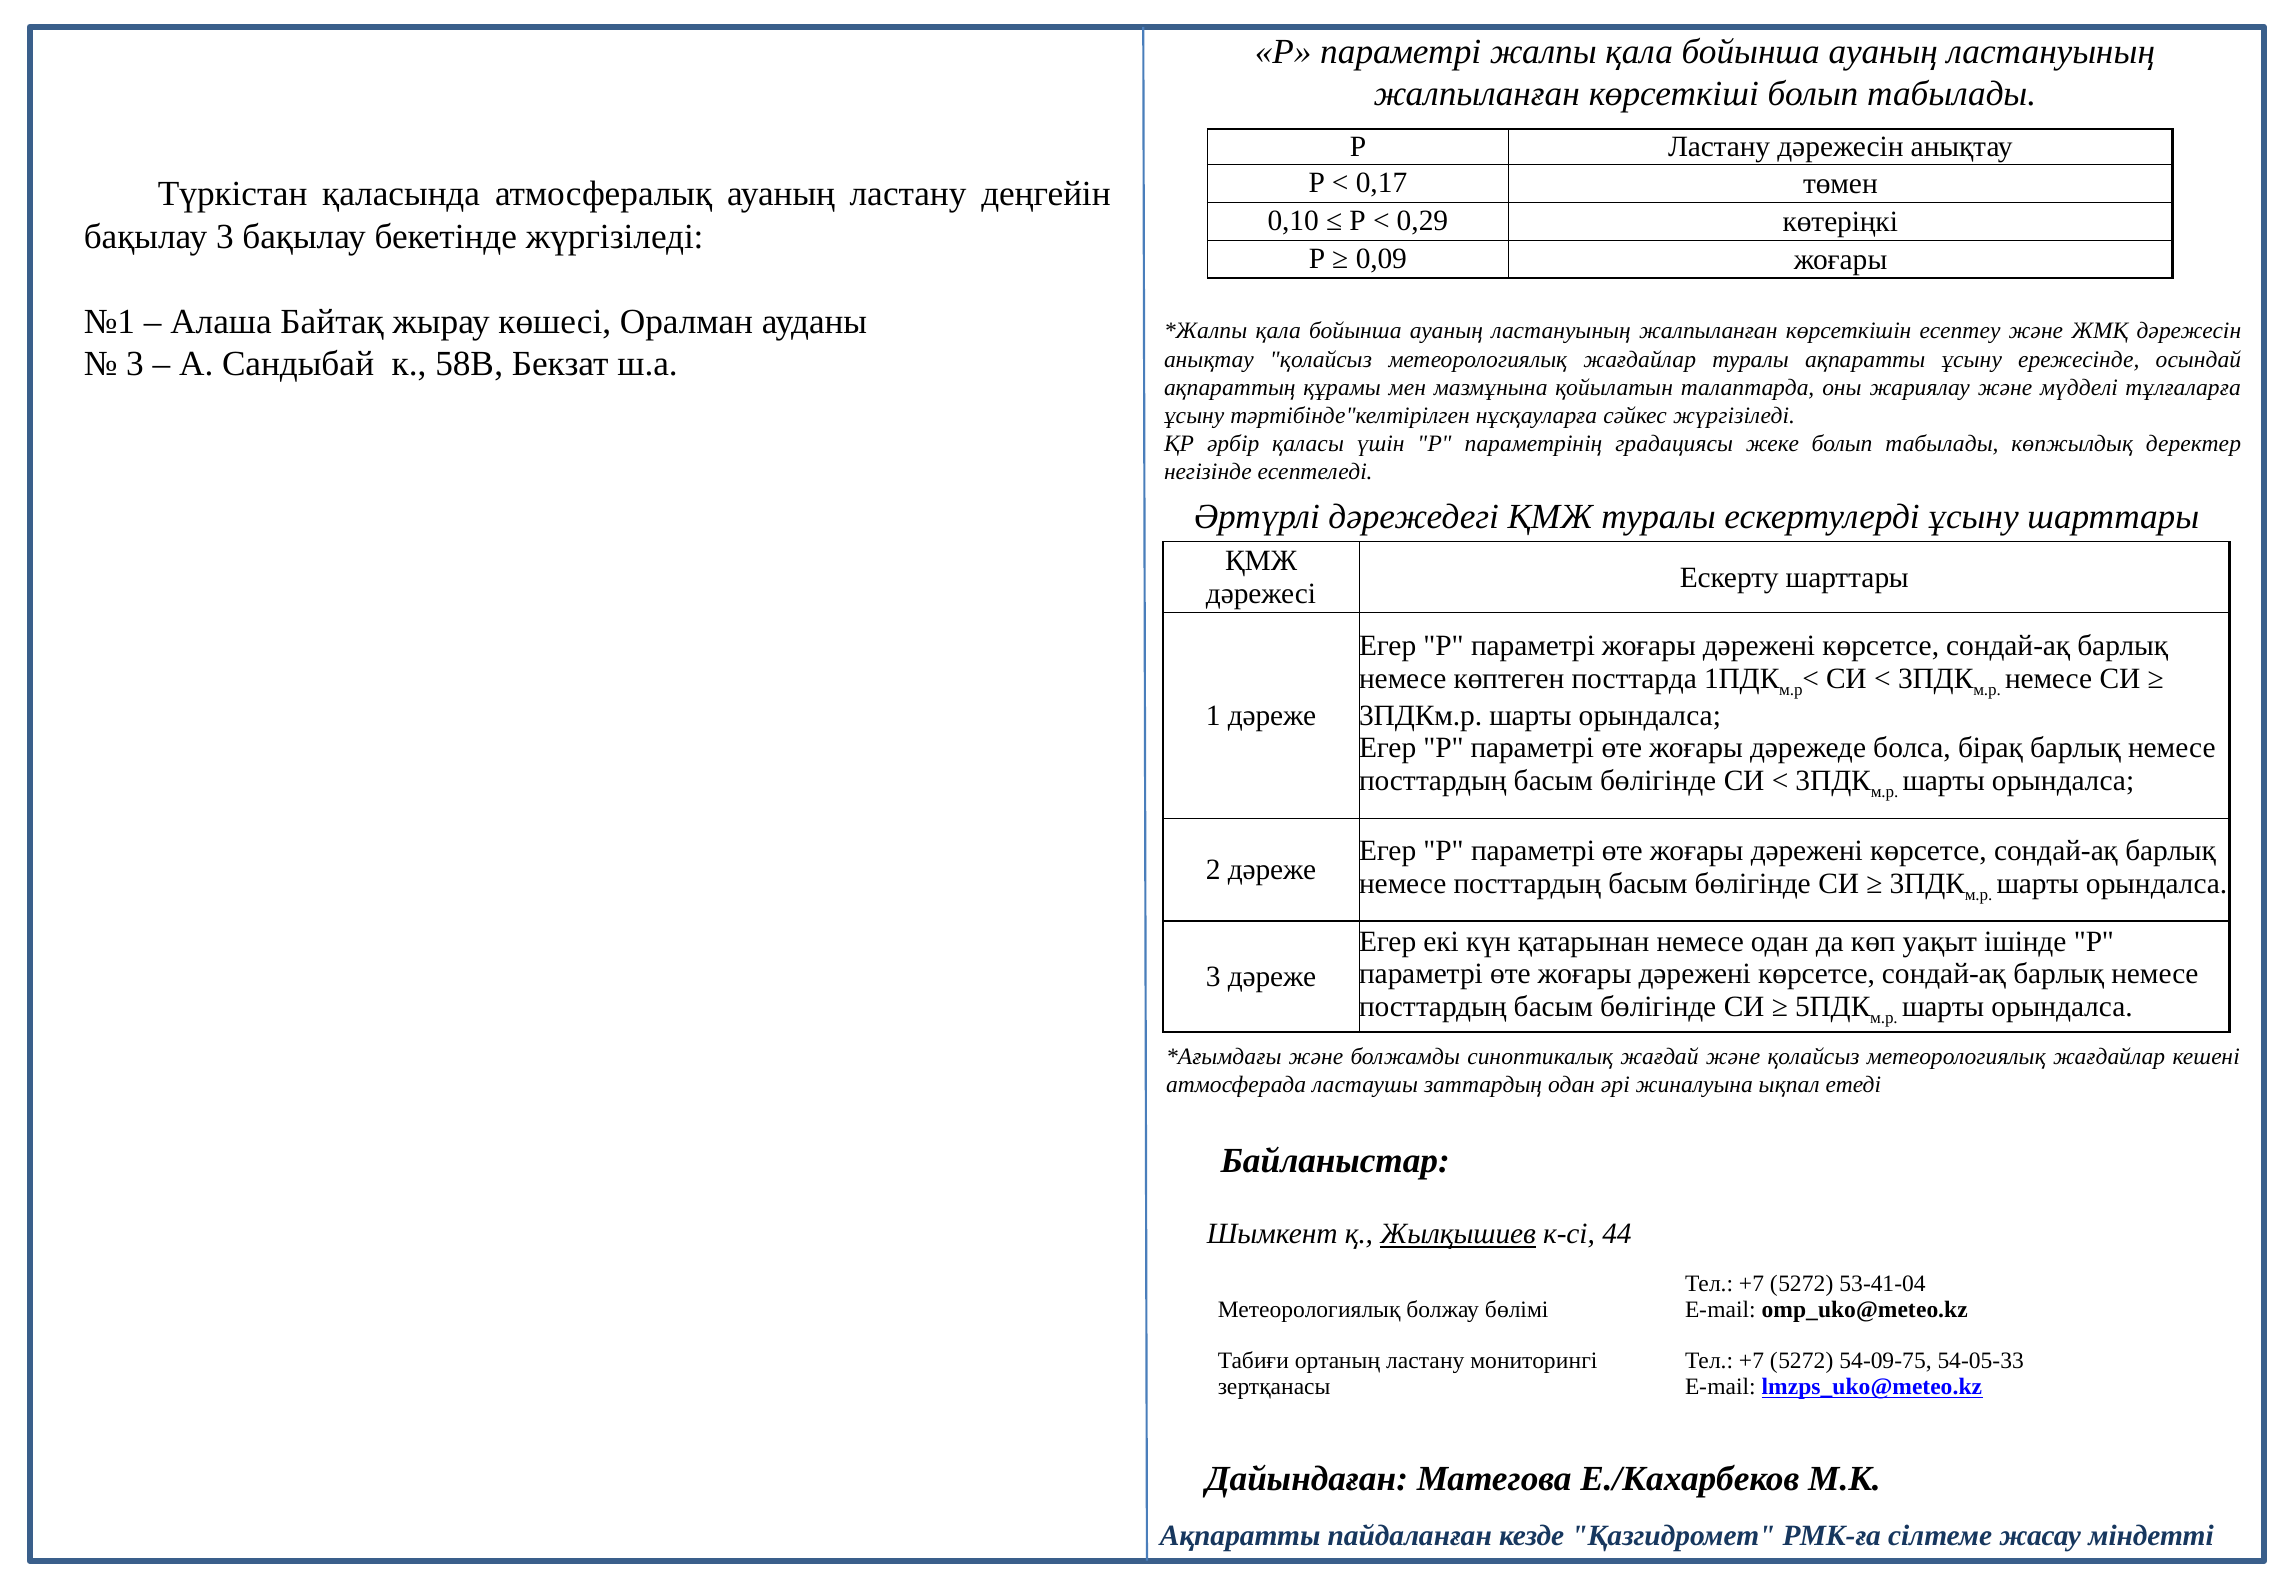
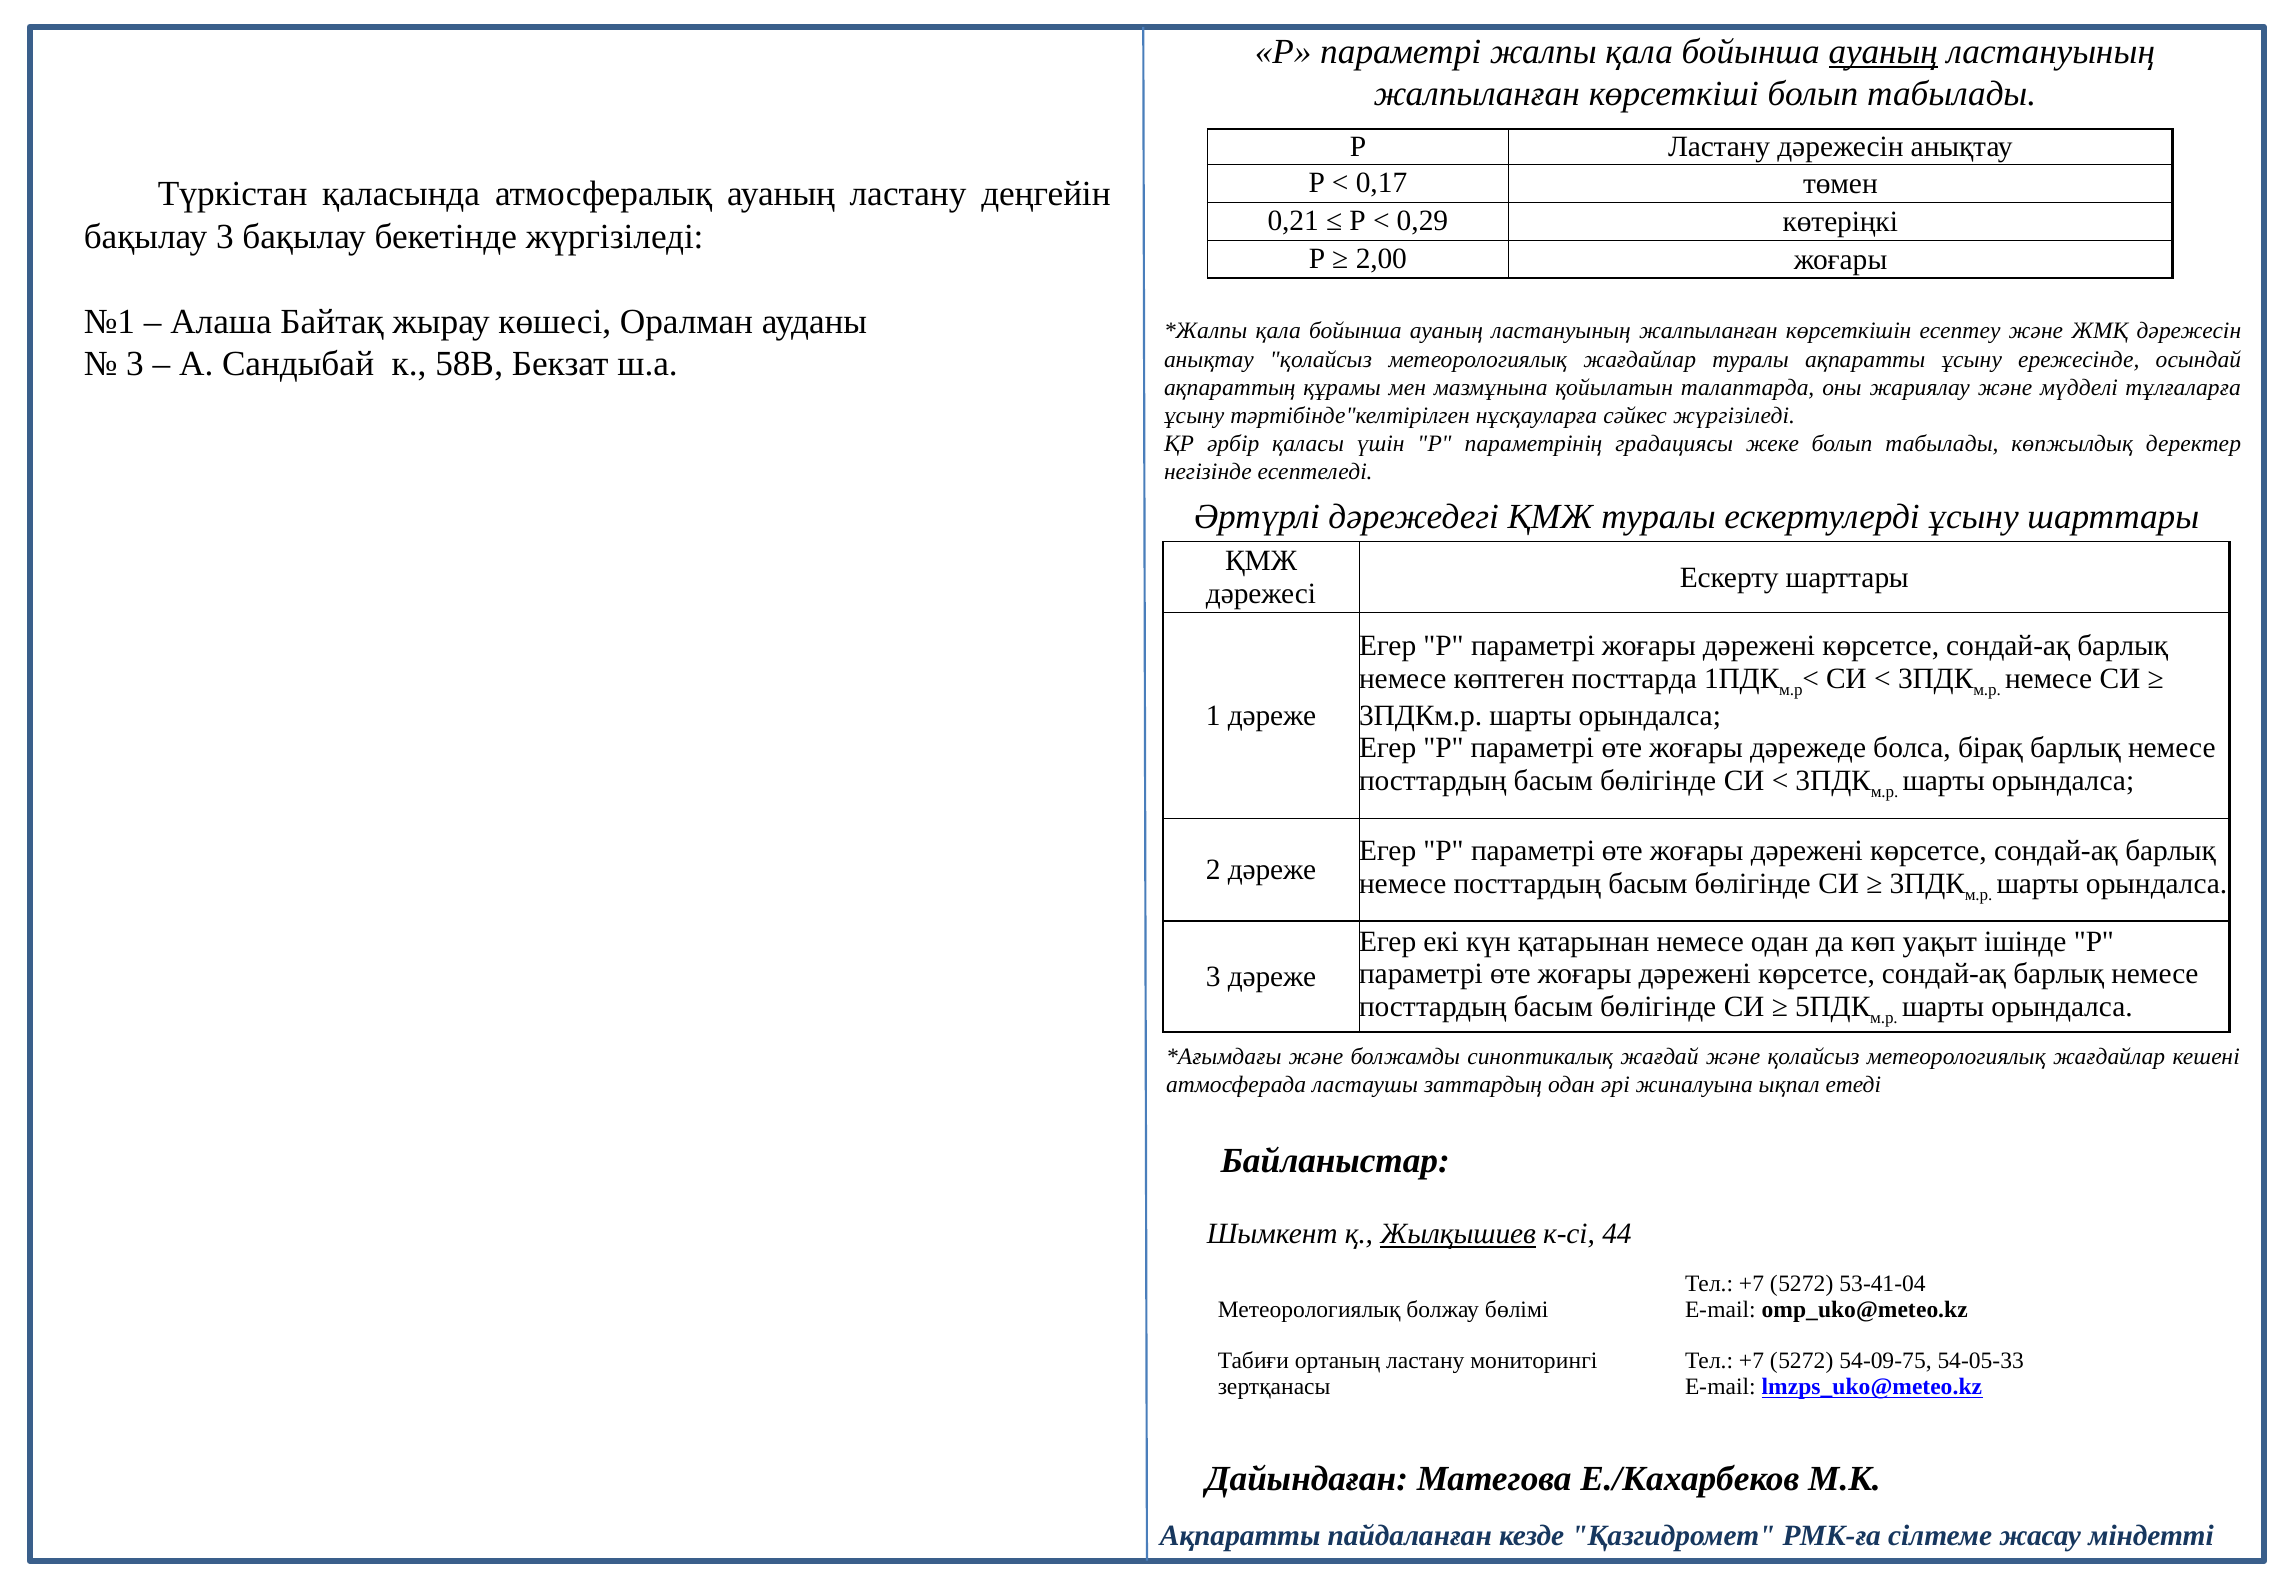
ауаның underline: none -> present (1883, 52)
0,10: 0,10 -> 0,21 (1293, 221)
0,09: 0,09 -> 2,00 (1381, 259)
